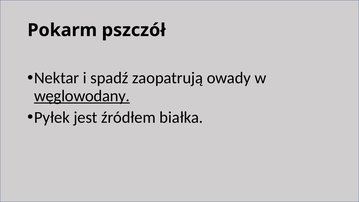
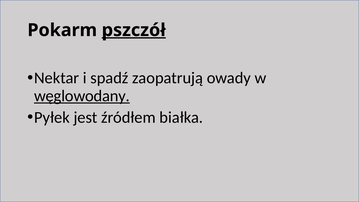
pszczół underline: none -> present (134, 30)
